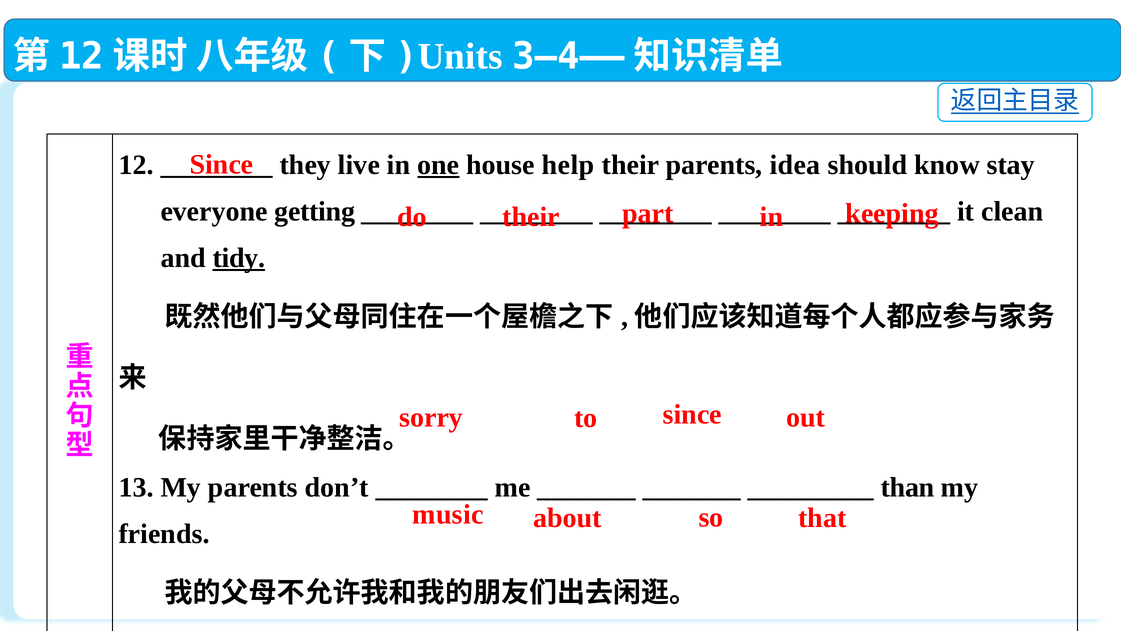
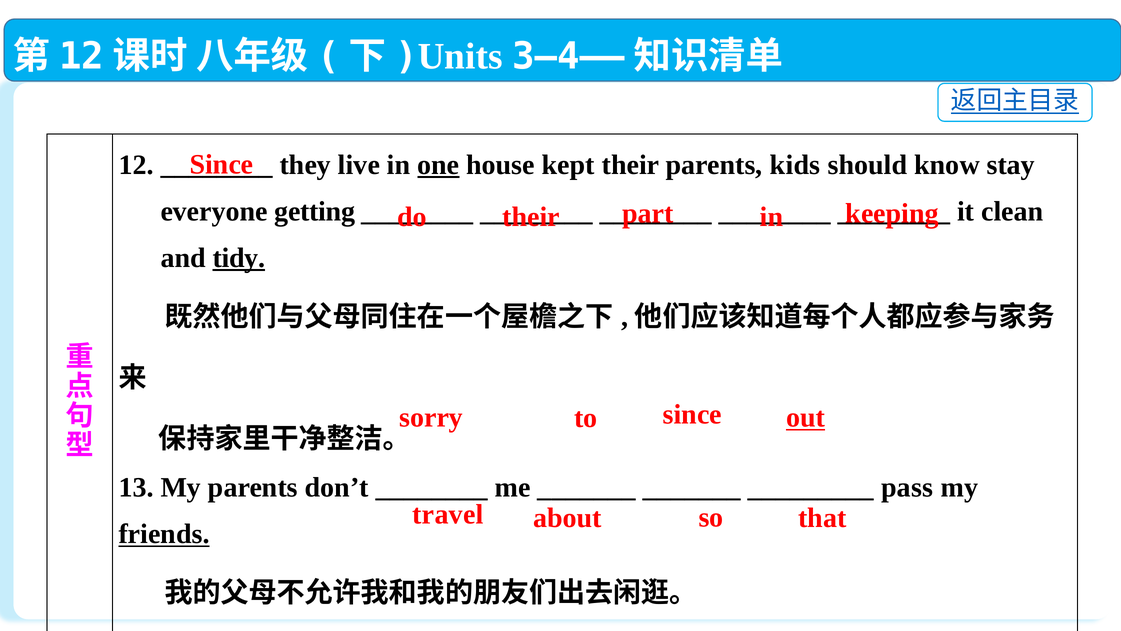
help: help -> kept (568, 165)
idea: idea -> kids (795, 165)
out underline: none -> present (806, 417)
than: than -> pass (907, 487)
music: music -> travel (448, 514)
friends underline: none -> present (164, 534)
